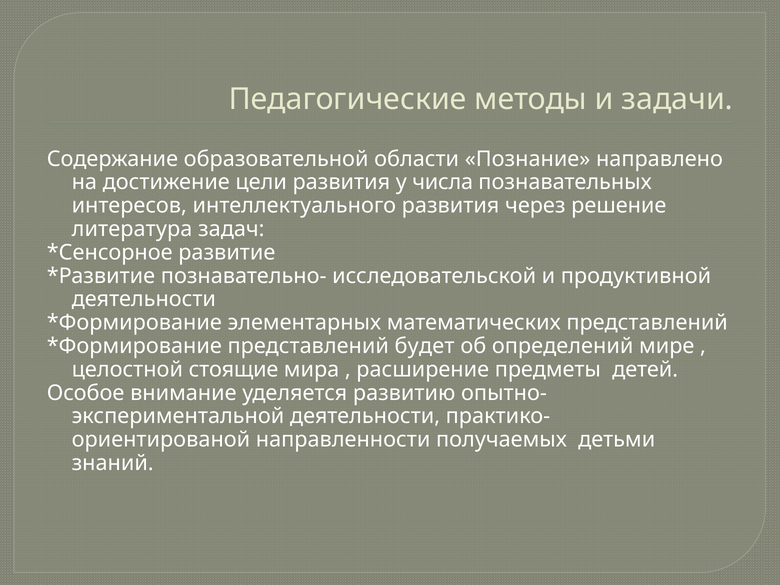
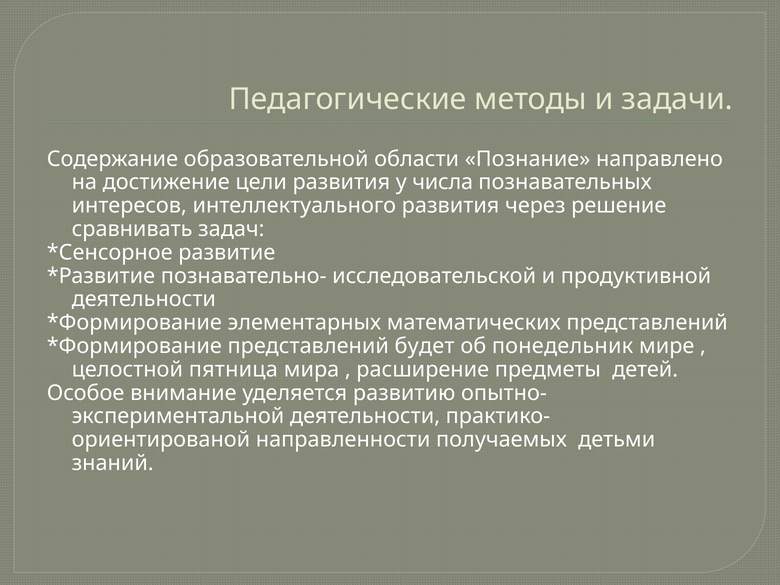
литература: литература -> сравнивать (132, 229)
определений: определений -> понедельник (563, 346)
стоящие: стоящие -> пятница (233, 369)
